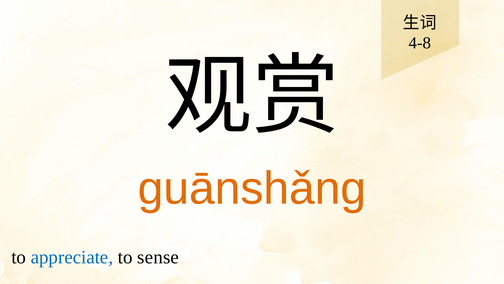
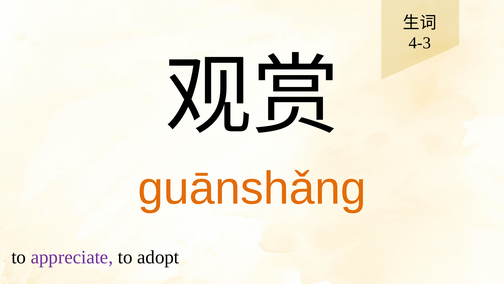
4-8: 4-8 -> 4-3 (420, 43)
appreciate colour: blue -> purple (72, 257)
sense: sense -> adopt (158, 257)
